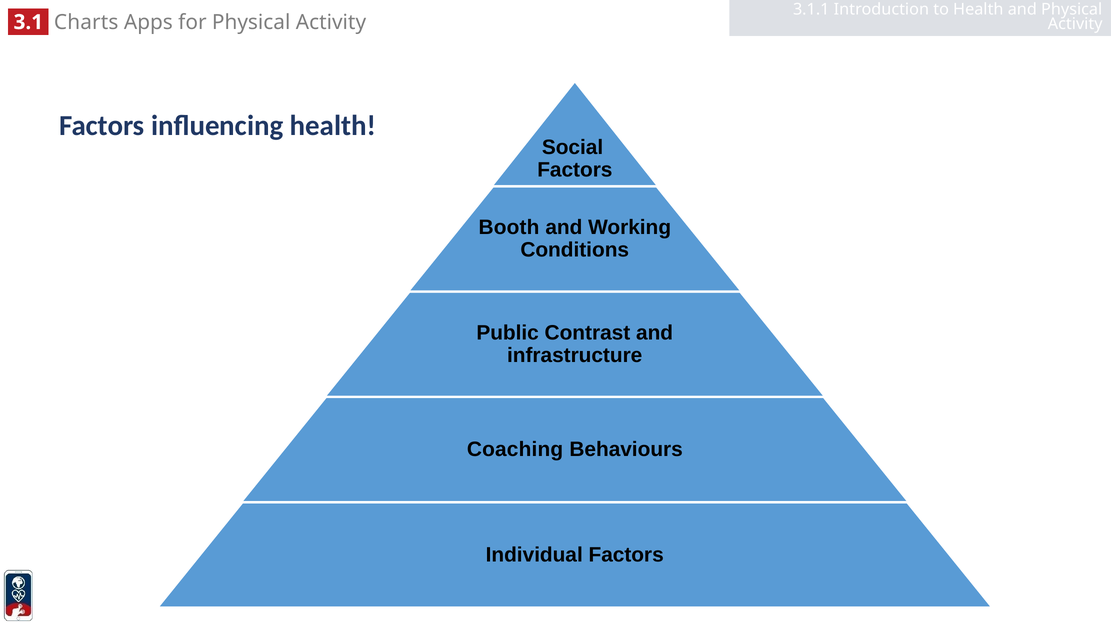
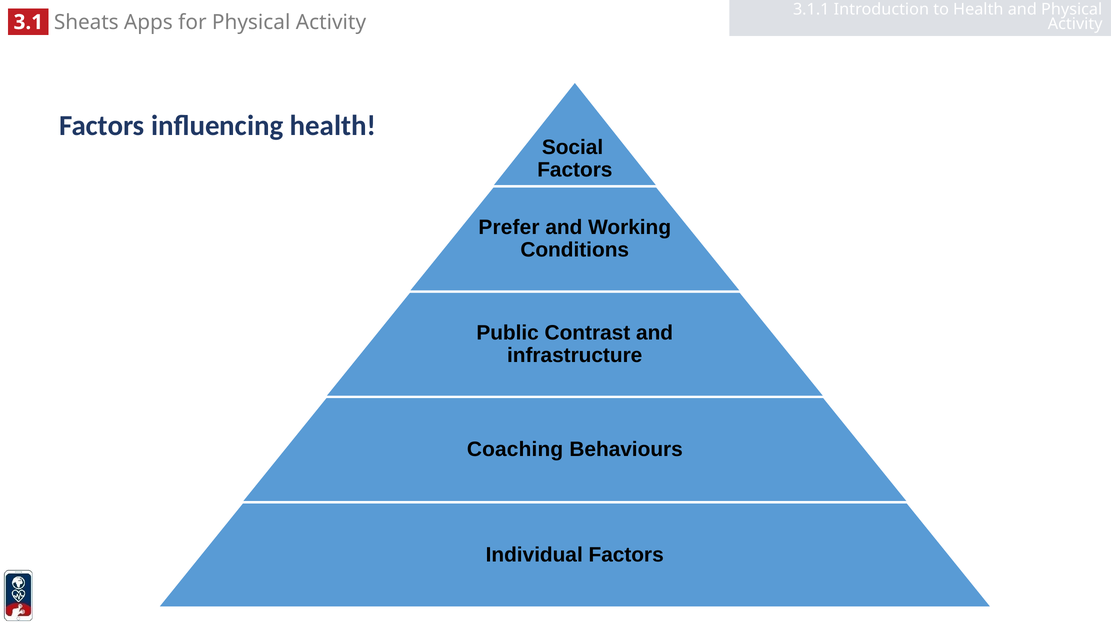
Charts: Charts -> Sheats (86, 22)
Booth: Booth -> Prefer (509, 228)
